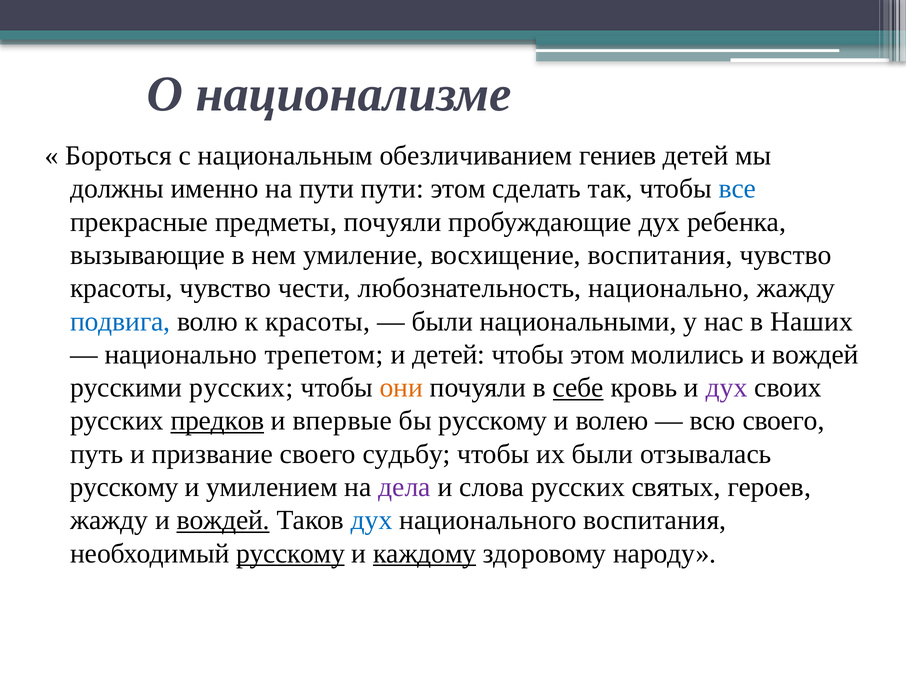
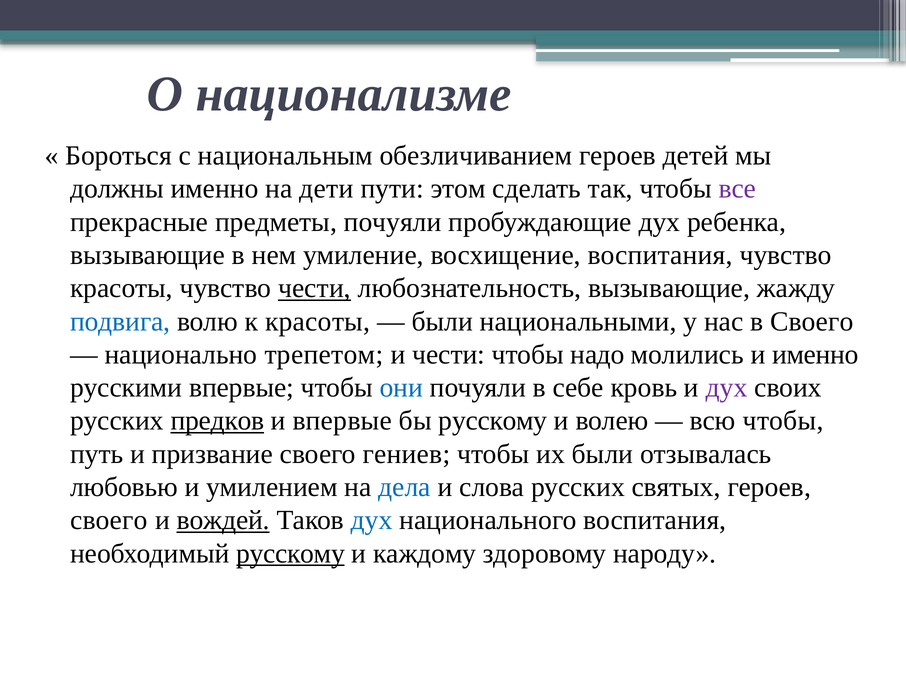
обезличиванием гениев: гениев -> героев (618, 156)
на пути: пути -> дети (326, 189)
все colour: blue -> purple (737, 189)
чести underline: none -> present (314, 288)
любознательность национально: национально -> вызывающие (669, 288)
в Наших: Наших -> Своего (812, 322)
и детей: детей -> чести (449, 355)
чтобы этом: этом -> надо (598, 355)
молились и вождей: вождей -> именно (815, 355)
русскими русских: русских -> впервые (242, 388)
они colour: orange -> blue (401, 388)
себе underline: present -> none (578, 388)
всю своего: своего -> чтобы (783, 421)
судьбу: судьбу -> гениев (407, 454)
русскому: русскому -> любовью (124, 488)
дела colour: purple -> blue (405, 488)
жажду: жажду -> своего (109, 521)
каждому underline: present -> none (425, 554)
